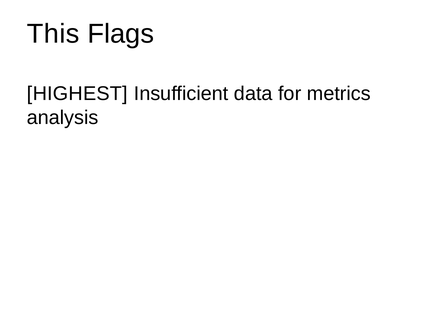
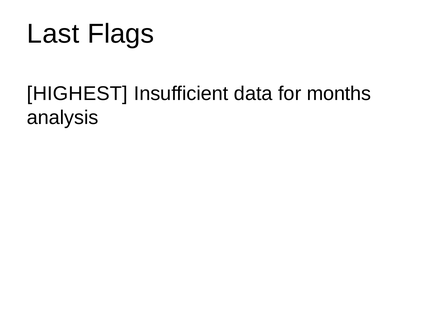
This: This -> Last (53, 34)
metrics: metrics -> months (339, 94)
